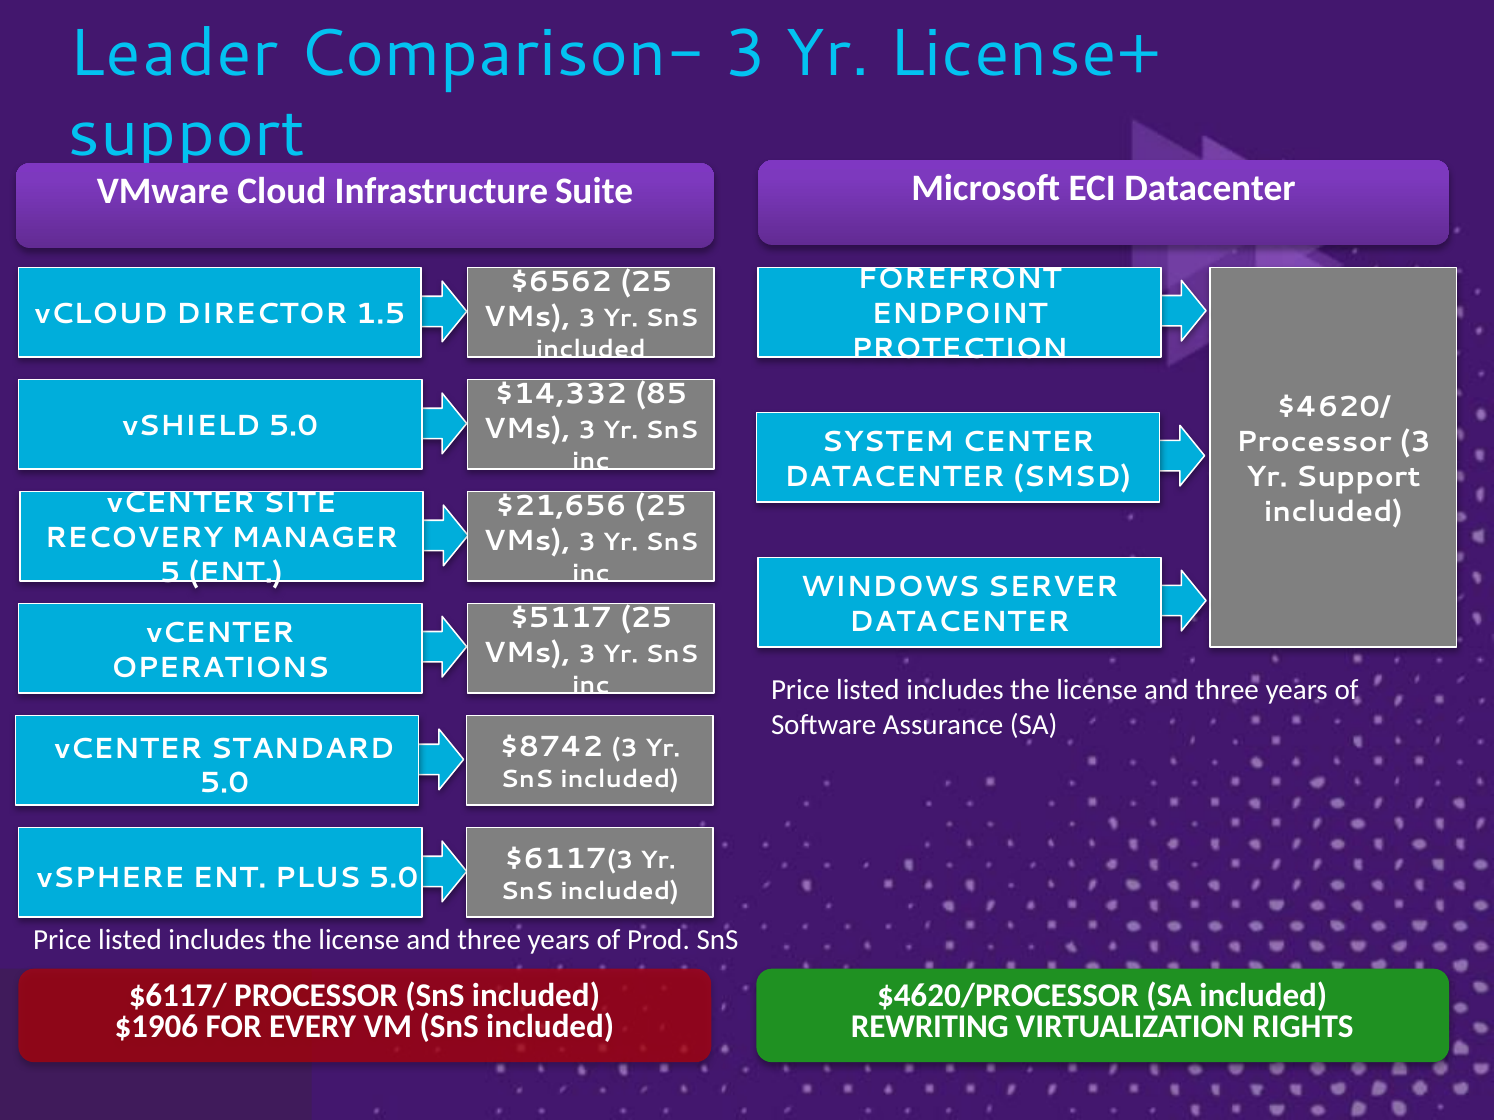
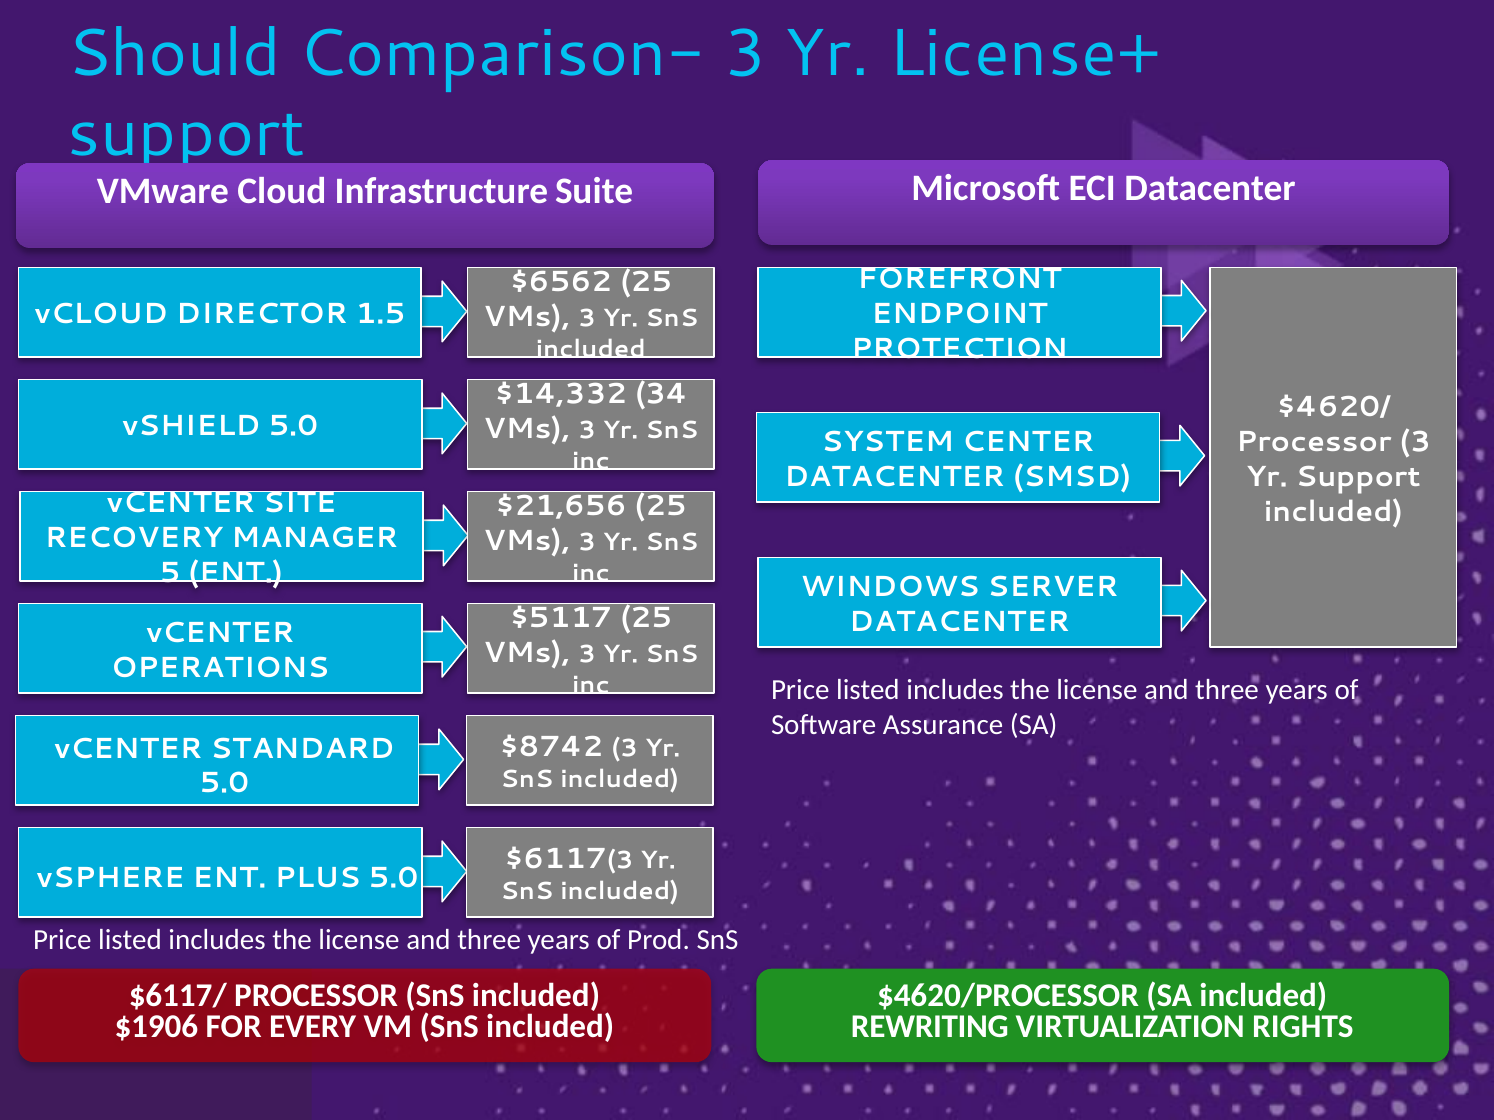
Leader: Leader -> Should (174, 54)
85: 85 -> 34 (661, 394)
